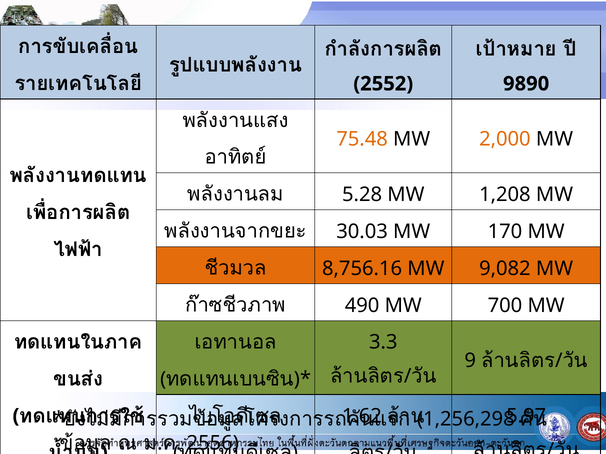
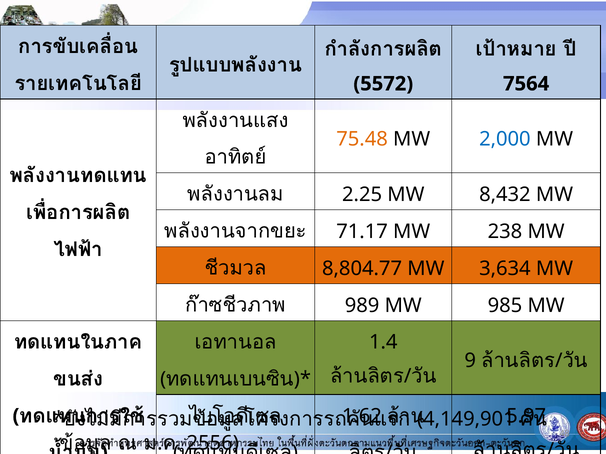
2552: 2552 -> 5572 (383, 84)
9890: 9890 -> 7564 (526, 84)
2,000 colour: orange -> blue (505, 139)
5.28: 5.28 -> 2.25 (362, 195)
1,208: 1,208 -> 8,432 (505, 195)
30.03: 30.03 -> 71.17 (362, 232)
170: 170 -> 238 (505, 232)
8,756.16: 8,756.16 -> 8,804.77 (362, 269)
9,082: 9,082 -> 3,634 (505, 269)
490: 490 -> 989 (362, 306)
700: 700 -> 985 (505, 306)
3.3: 3.3 -> 1.4 (383, 343)
1,256,298: 1,256,298 -> 4,149,901 (466, 419)
